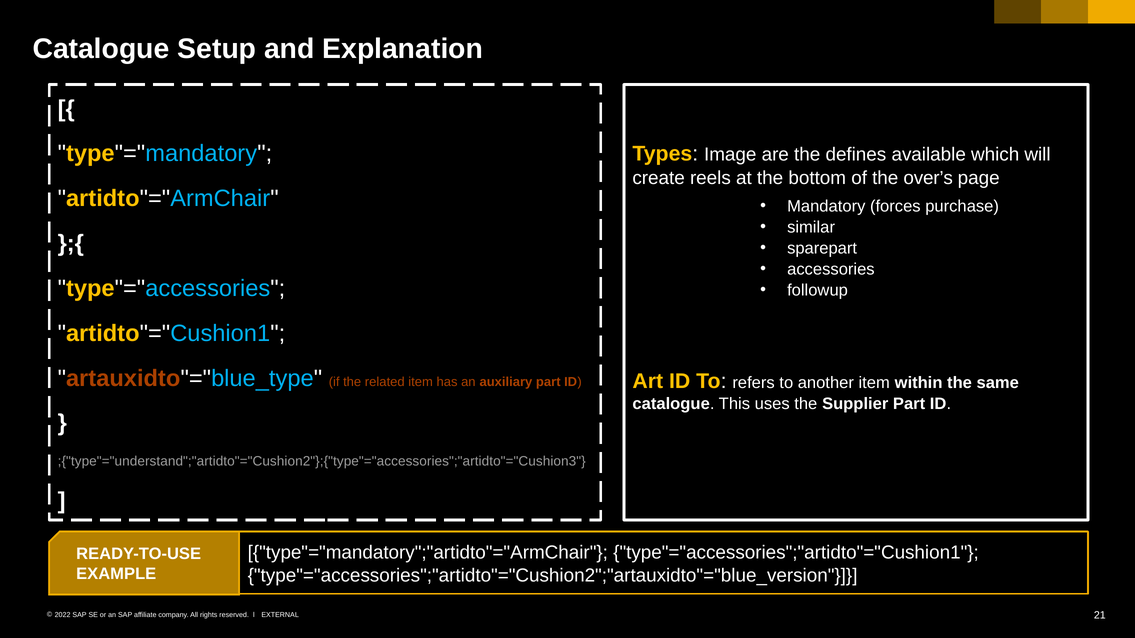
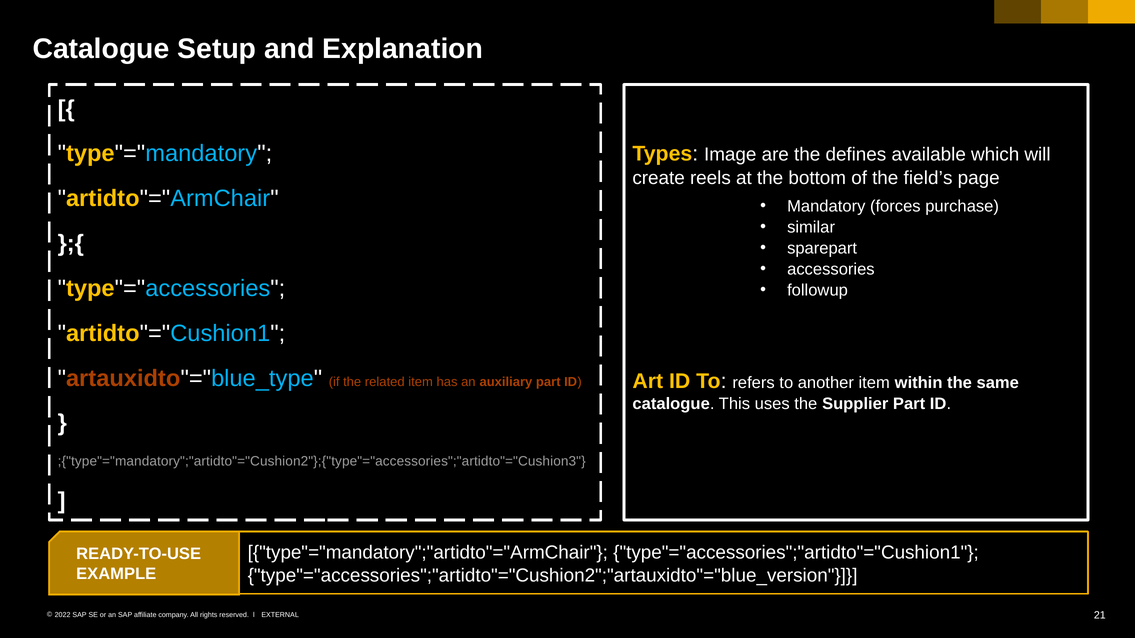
over’s: over’s -> field’s (928, 178)
;{"type"="understand";"artidto"="Cushion2"};{"type"="accessories";"artidto"="Cushion3: ;{"type"="understand";"artidto"="Cushion2"};{"type"="accessories";"artidto"="Cushion3 -> ;{"type"="mandatory";"artidto"="Cushion2"};{"type"="accessories";"artidto"="Cushion3 (322, 462)
